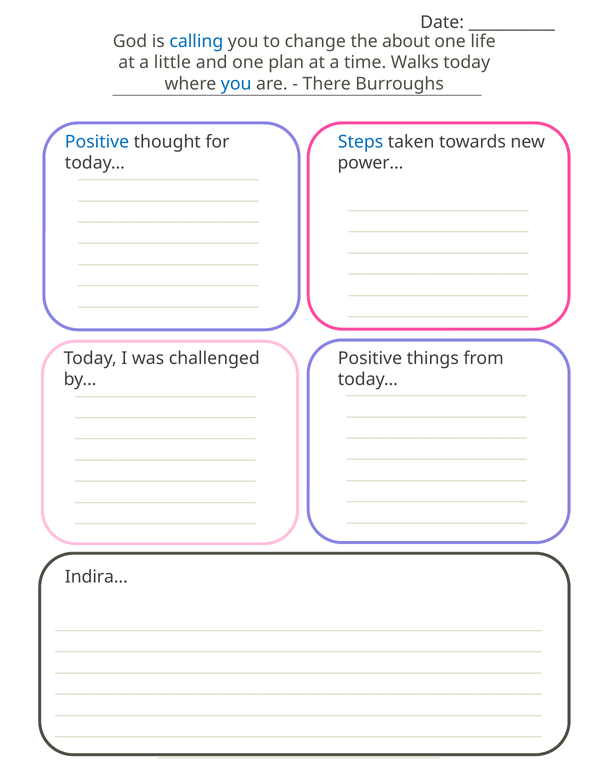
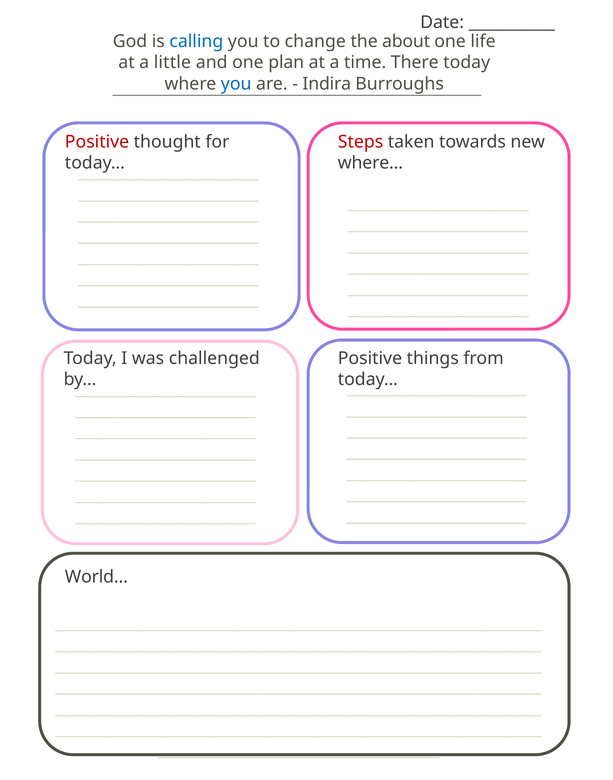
Walks: Walks -> There (415, 63)
There: There -> Indira (327, 84)
Positive colour: blue -> red (97, 142)
Steps colour: blue -> red (361, 142)
power…: power… -> where… (370, 163)
Indira…: Indira… -> World… (96, 577)
